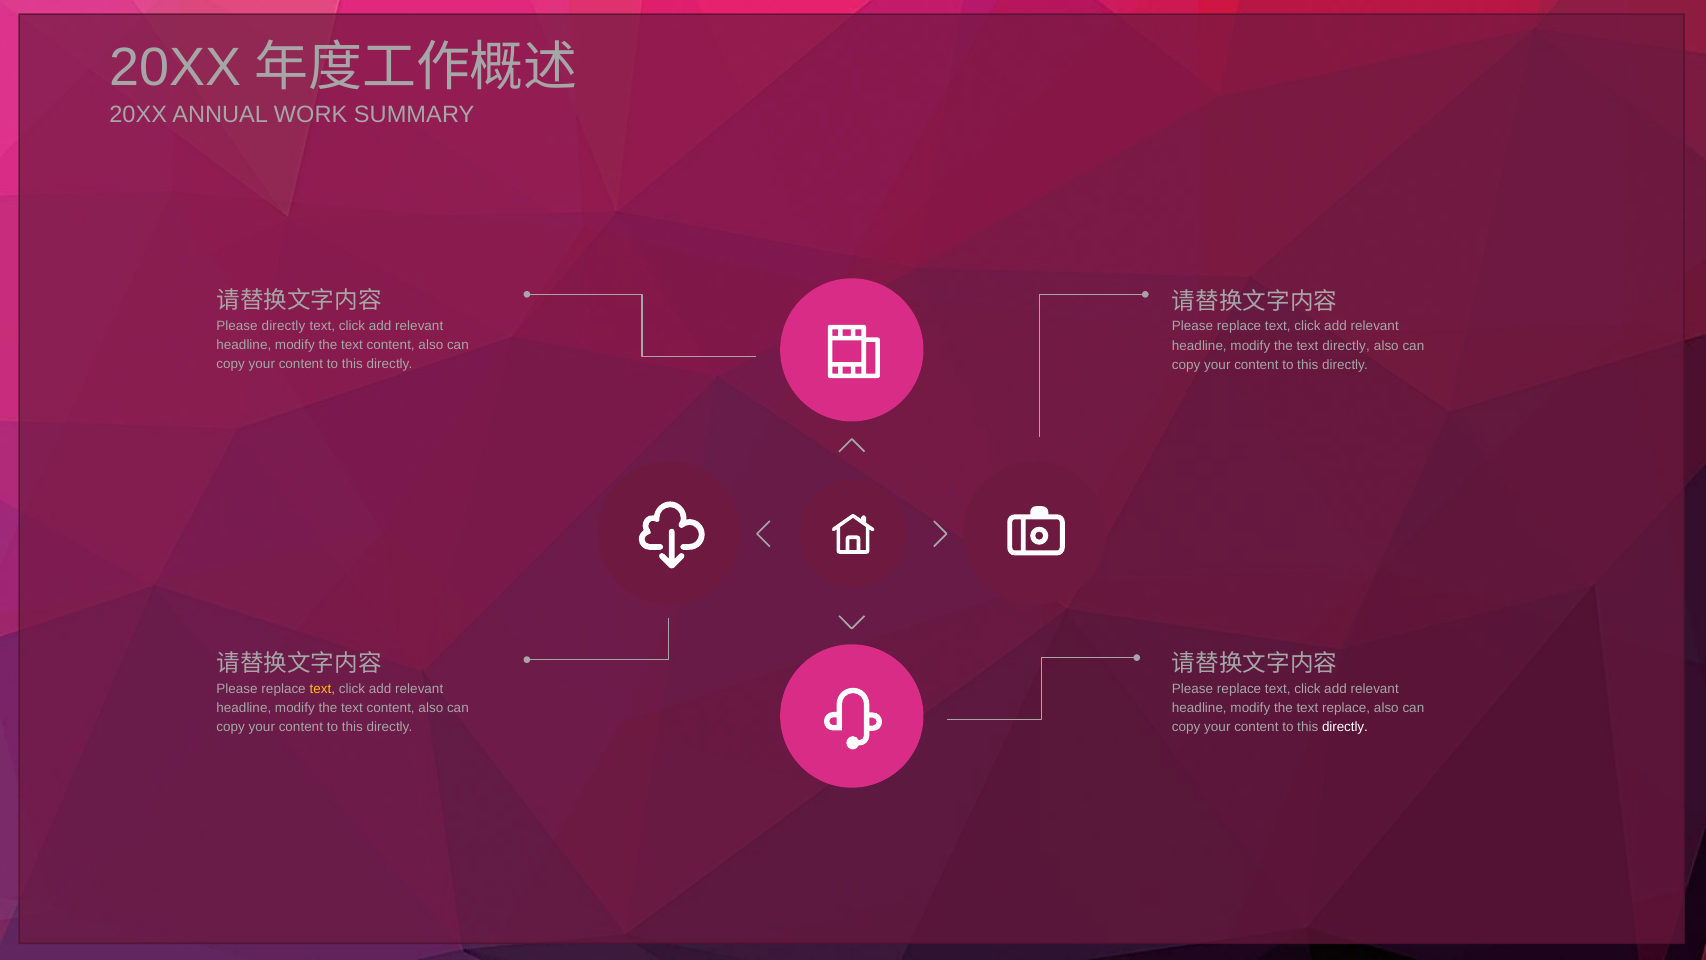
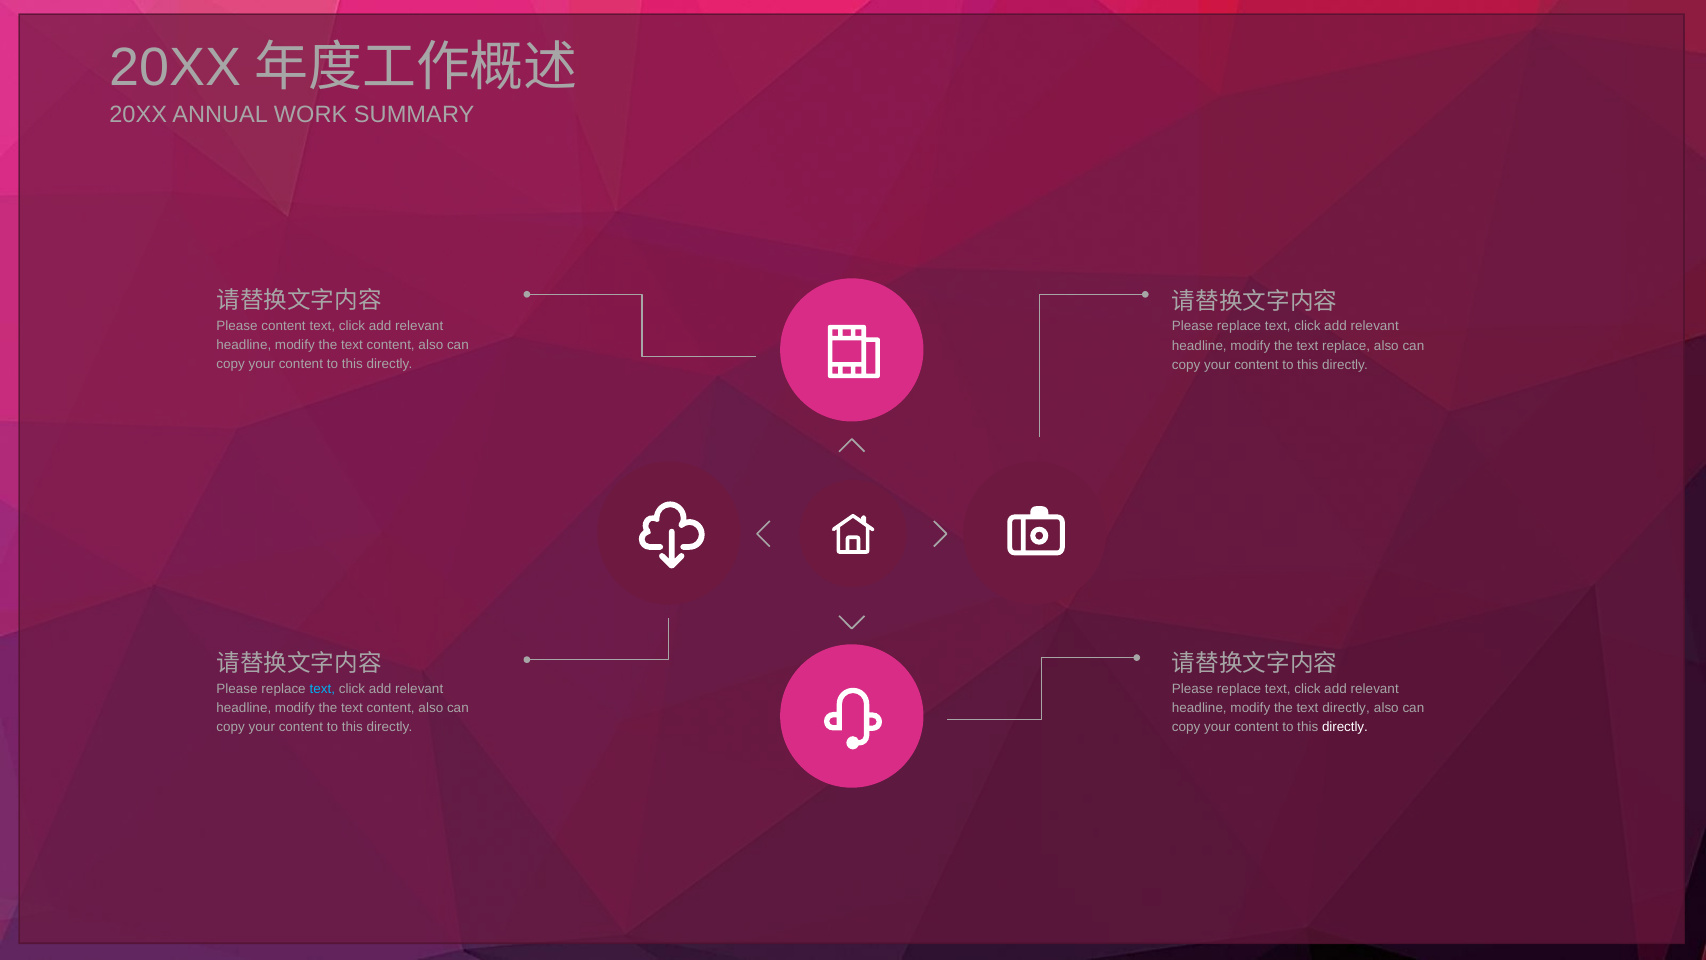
Please directly: directly -> content (284, 326)
text directly: directly -> replace (1346, 346)
text colour: yellow -> light blue (322, 688)
text replace: replace -> directly (1346, 708)
